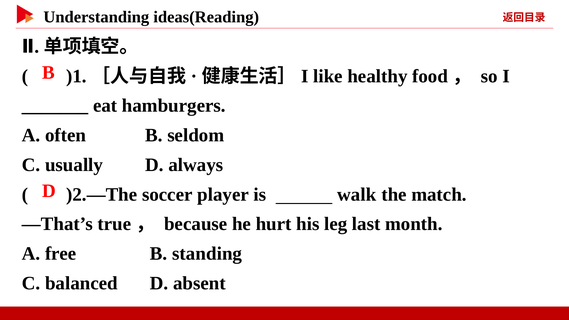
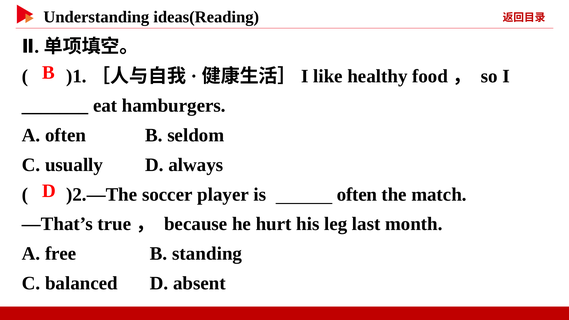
is walk: walk -> often (357, 194)
